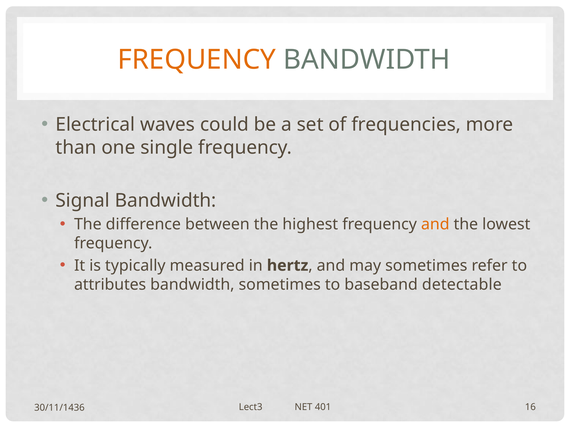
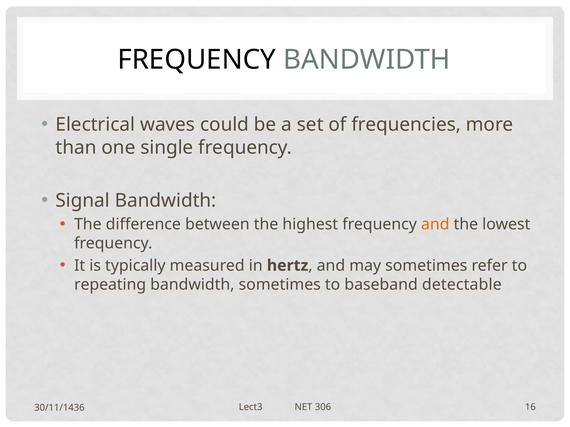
FREQUENCY colour: orange -> black (197, 60)
attributes: attributes -> repeating (110, 285)
401: 401 -> 306 (323, 407)
